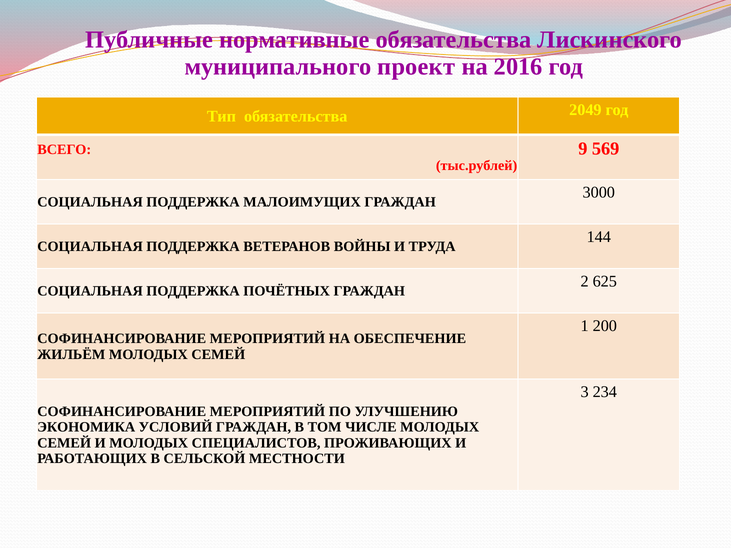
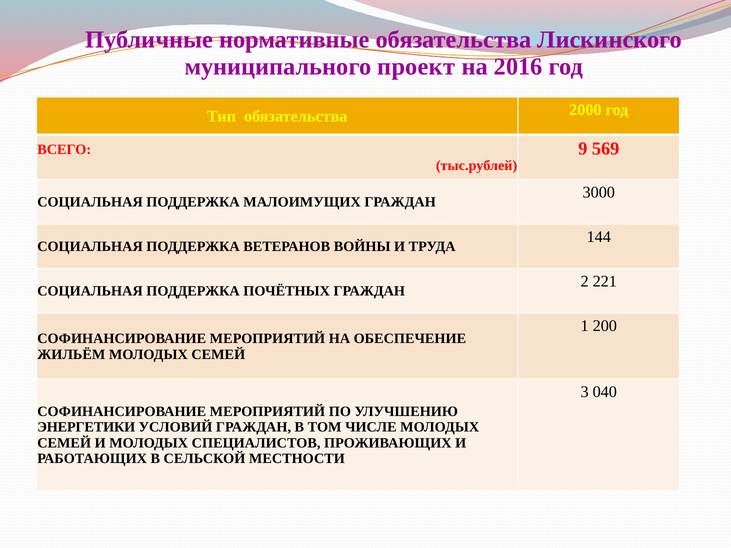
2049: 2049 -> 2000 (585, 110)
625: 625 -> 221 (605, 281)
234: 234 -> 040 (605, 392)
ЭКОНОМИКА: ЭКОНОМИКА -> ЭНЕРГЕТИКИ (86, 427)
